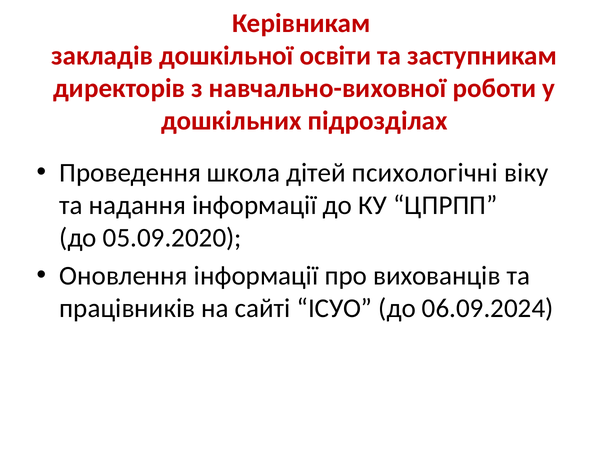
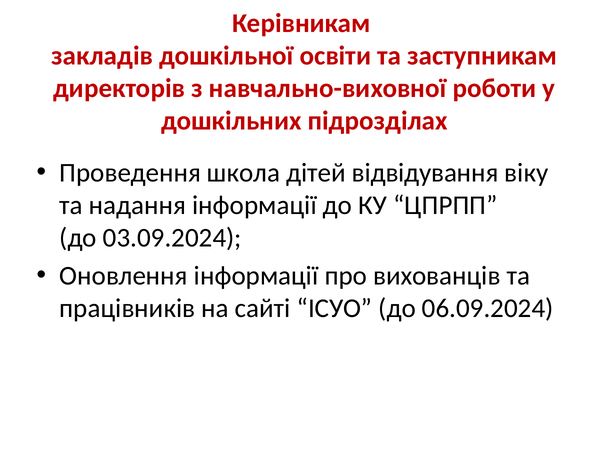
психологічні: психологічні -> відвідування (425, 173)
05.09.2020: 05.09.2020 -> 03.09.2024 (172, 238)
